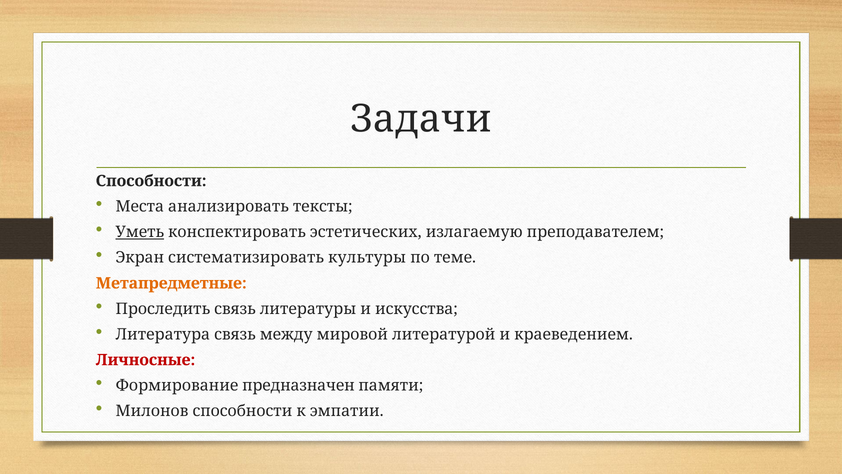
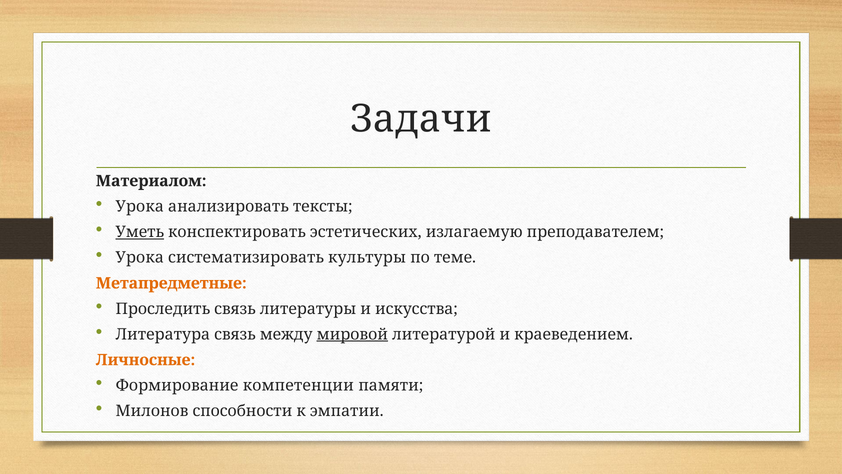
Способности: Способности -> Материалом (151, 181)
Места: Места -> Урока (140, 206)
Экран: Экран -> Урока (140, 257)
мировой underline: none -> present (352, 334)
Личносные colour: red -> orange (146, 360)
предназначен: предназначен -> компетенции (298, 385)
